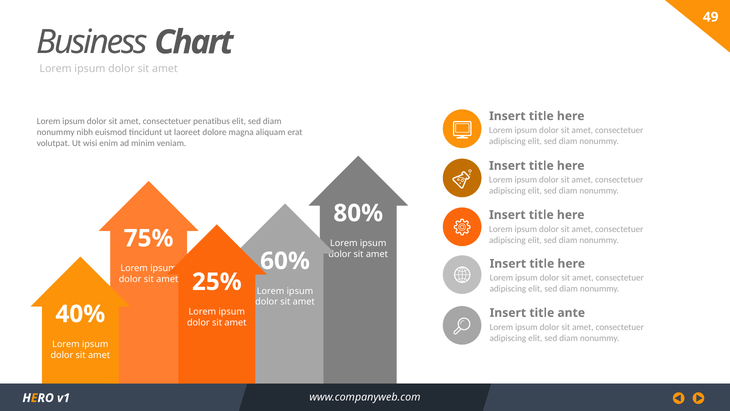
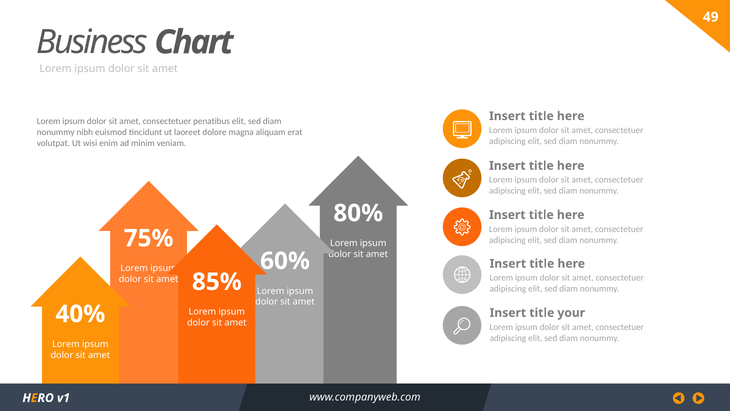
25%: 25% -> 85% (217, 282)
ante: ante -> your (571, 313)
